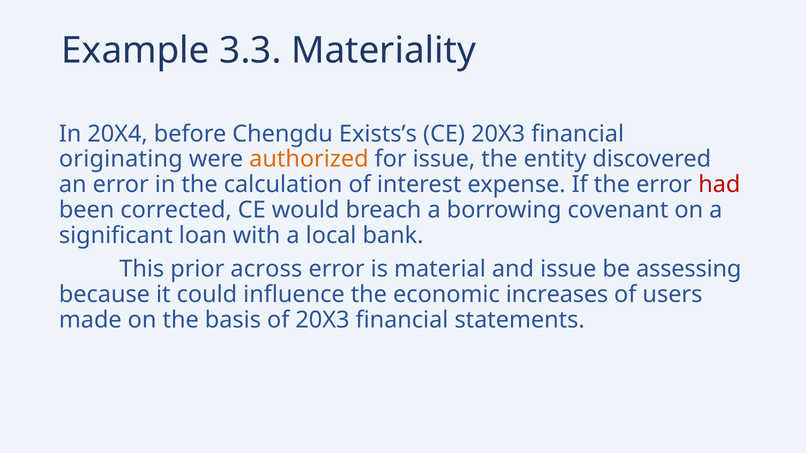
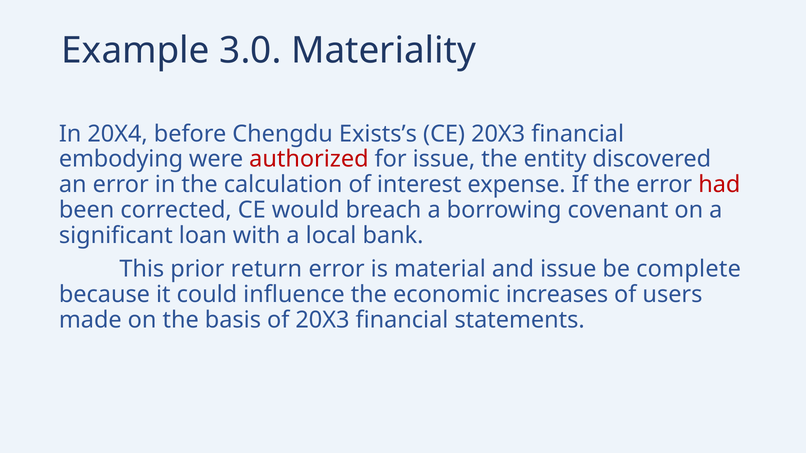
3.3: 3.3 -> 3.0 (250, 51)
originating: originating -> embodying (121, 159)
authorized colour: orange -> red (309, 159)
across: across -> return (266, 269)
assessing: assessing -> complete (689, 269)
